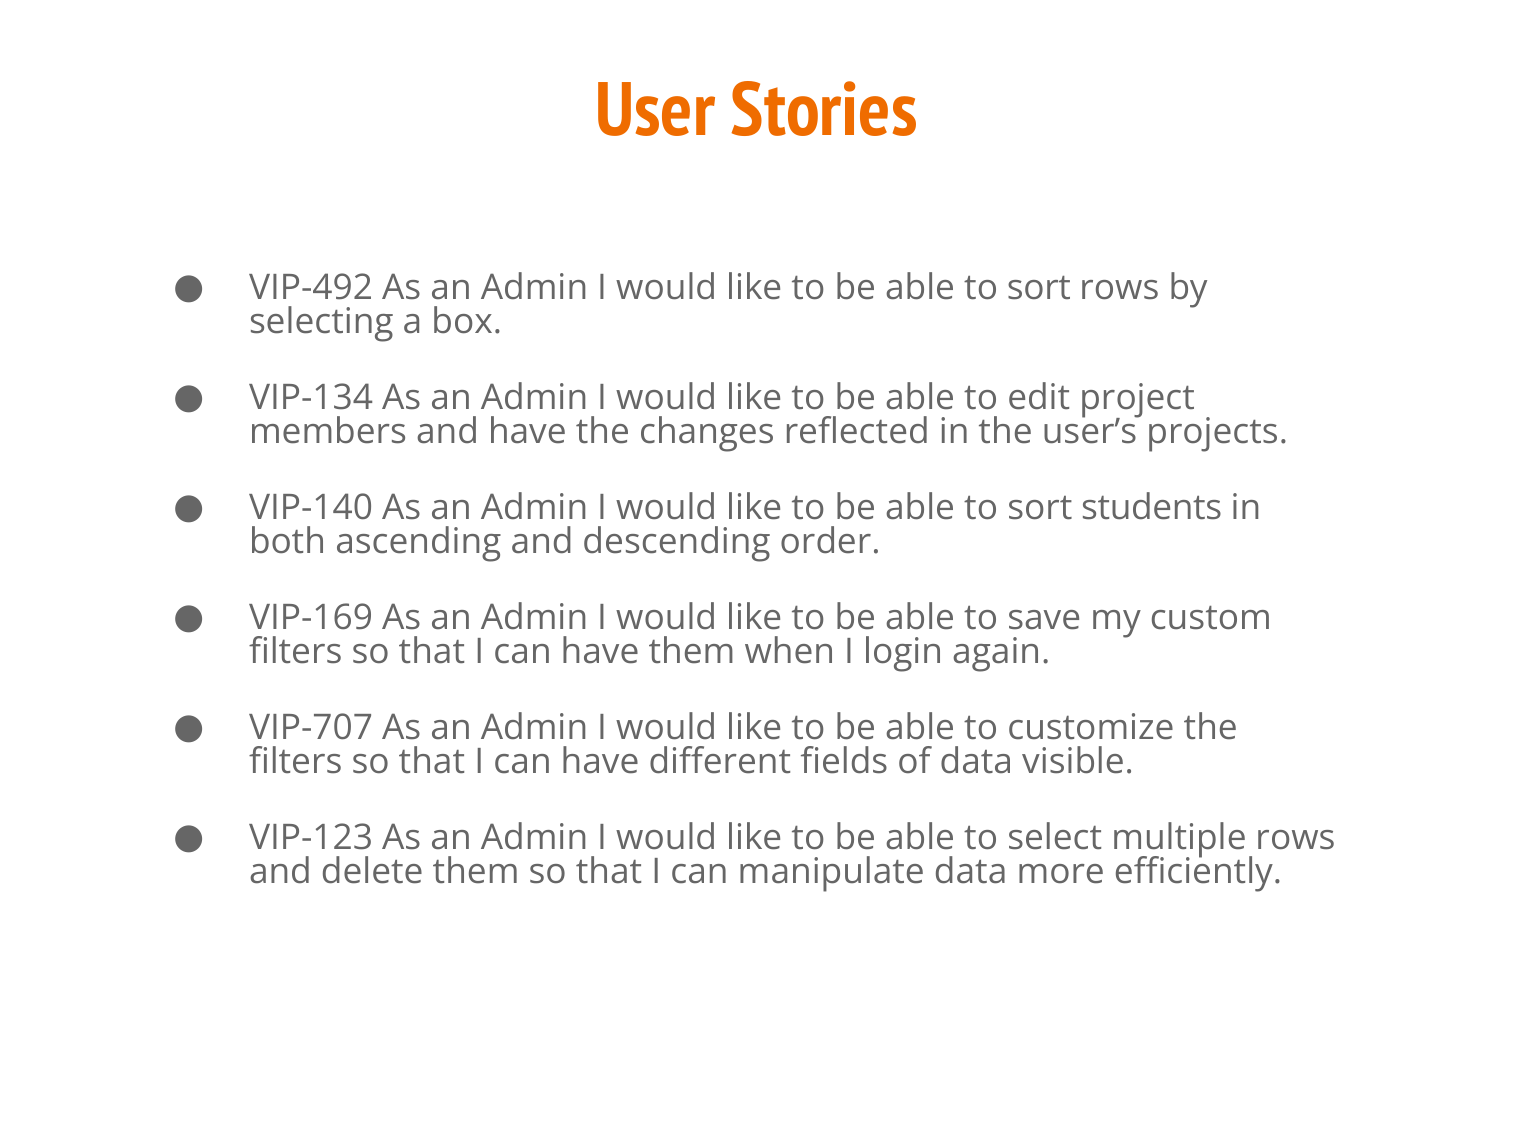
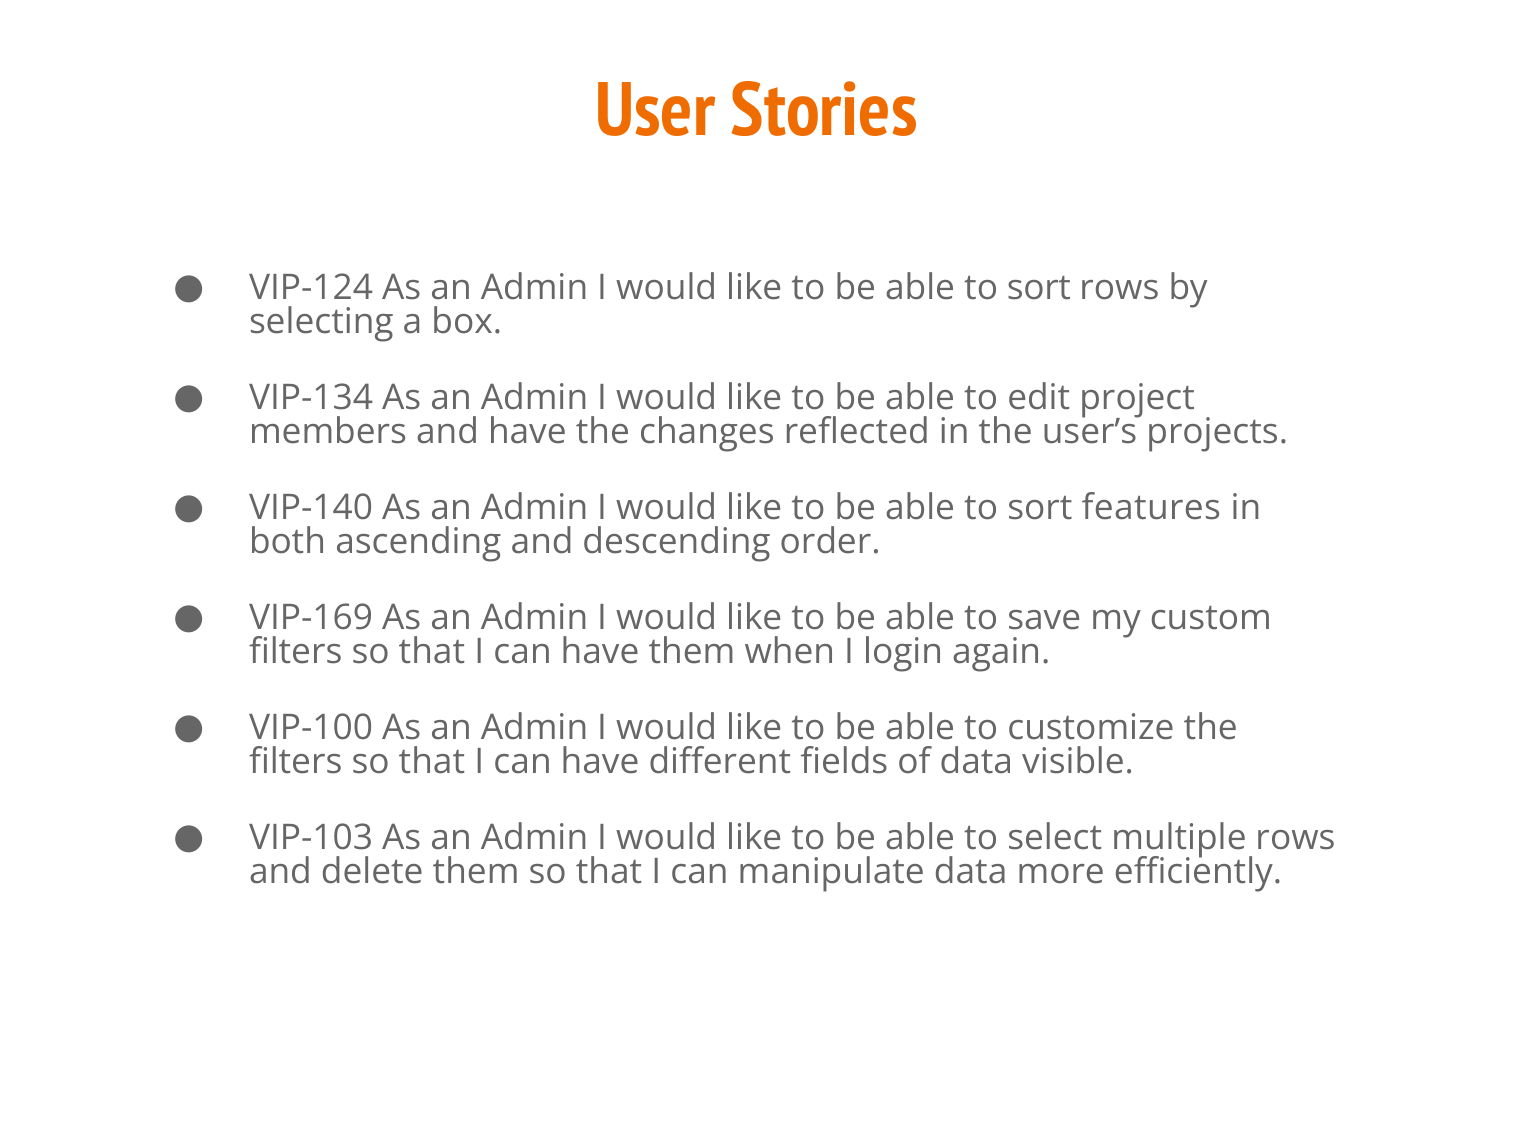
VIP-492: VIP-492 -> VIP-124 (311, 288)
students: students -> features (1151, 508)
VIP-707: VIP-707 -> VIP-100 (311, 728)
VIP-123: VIP-123 -> VIP-103 (311, 838)
